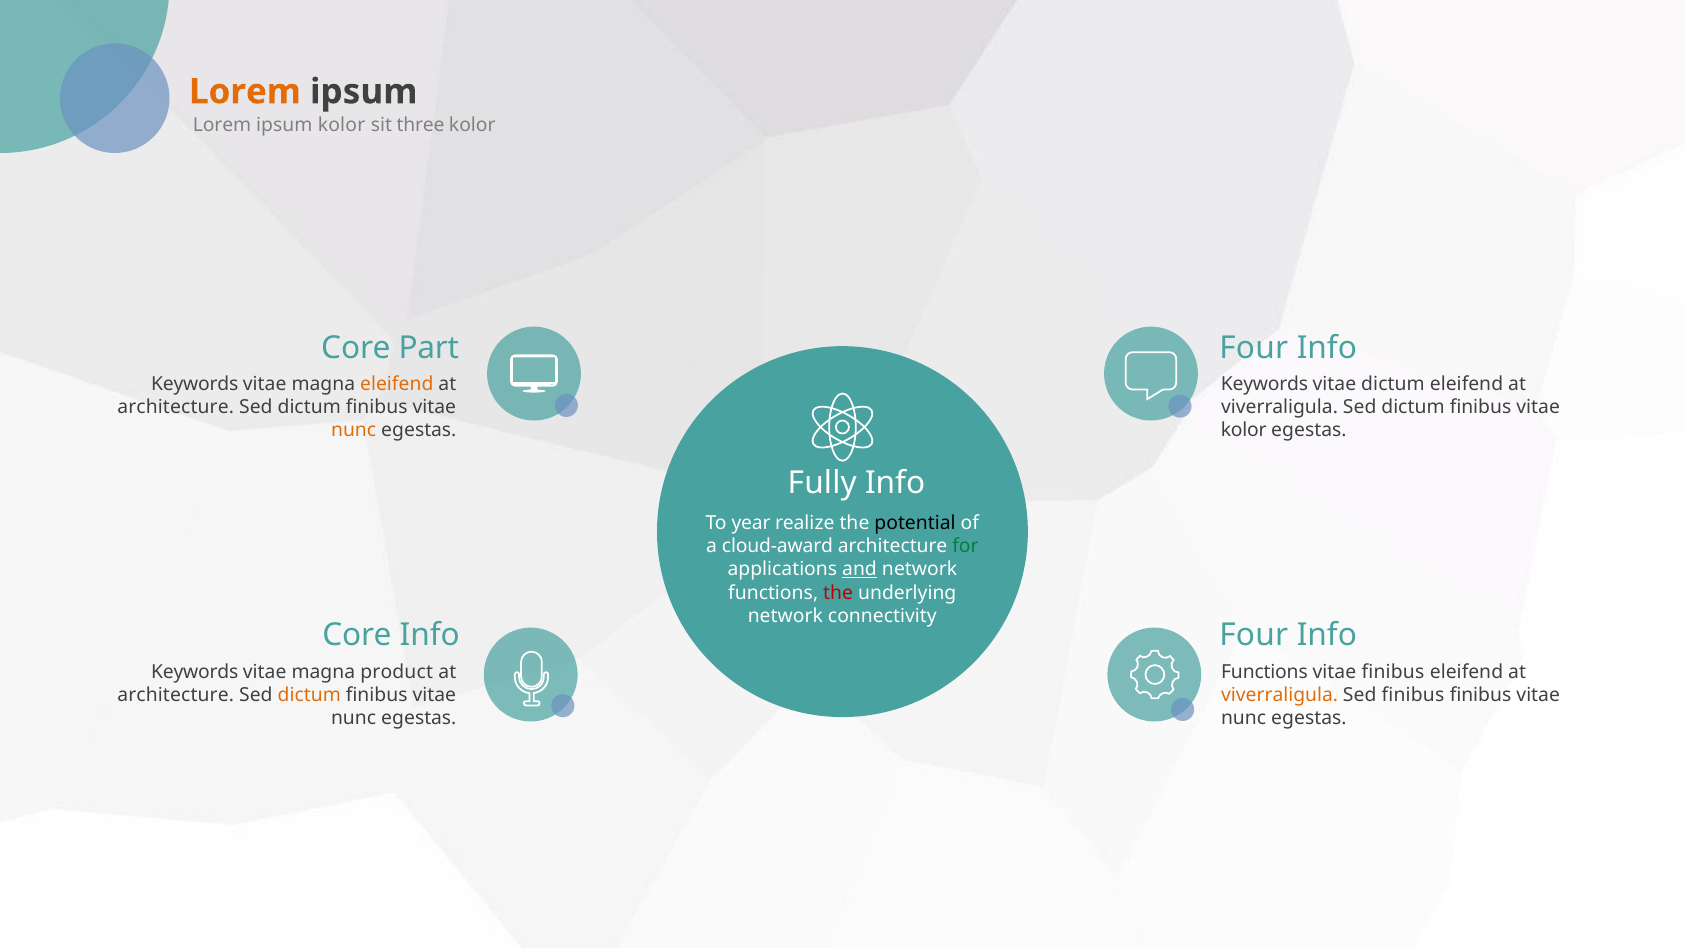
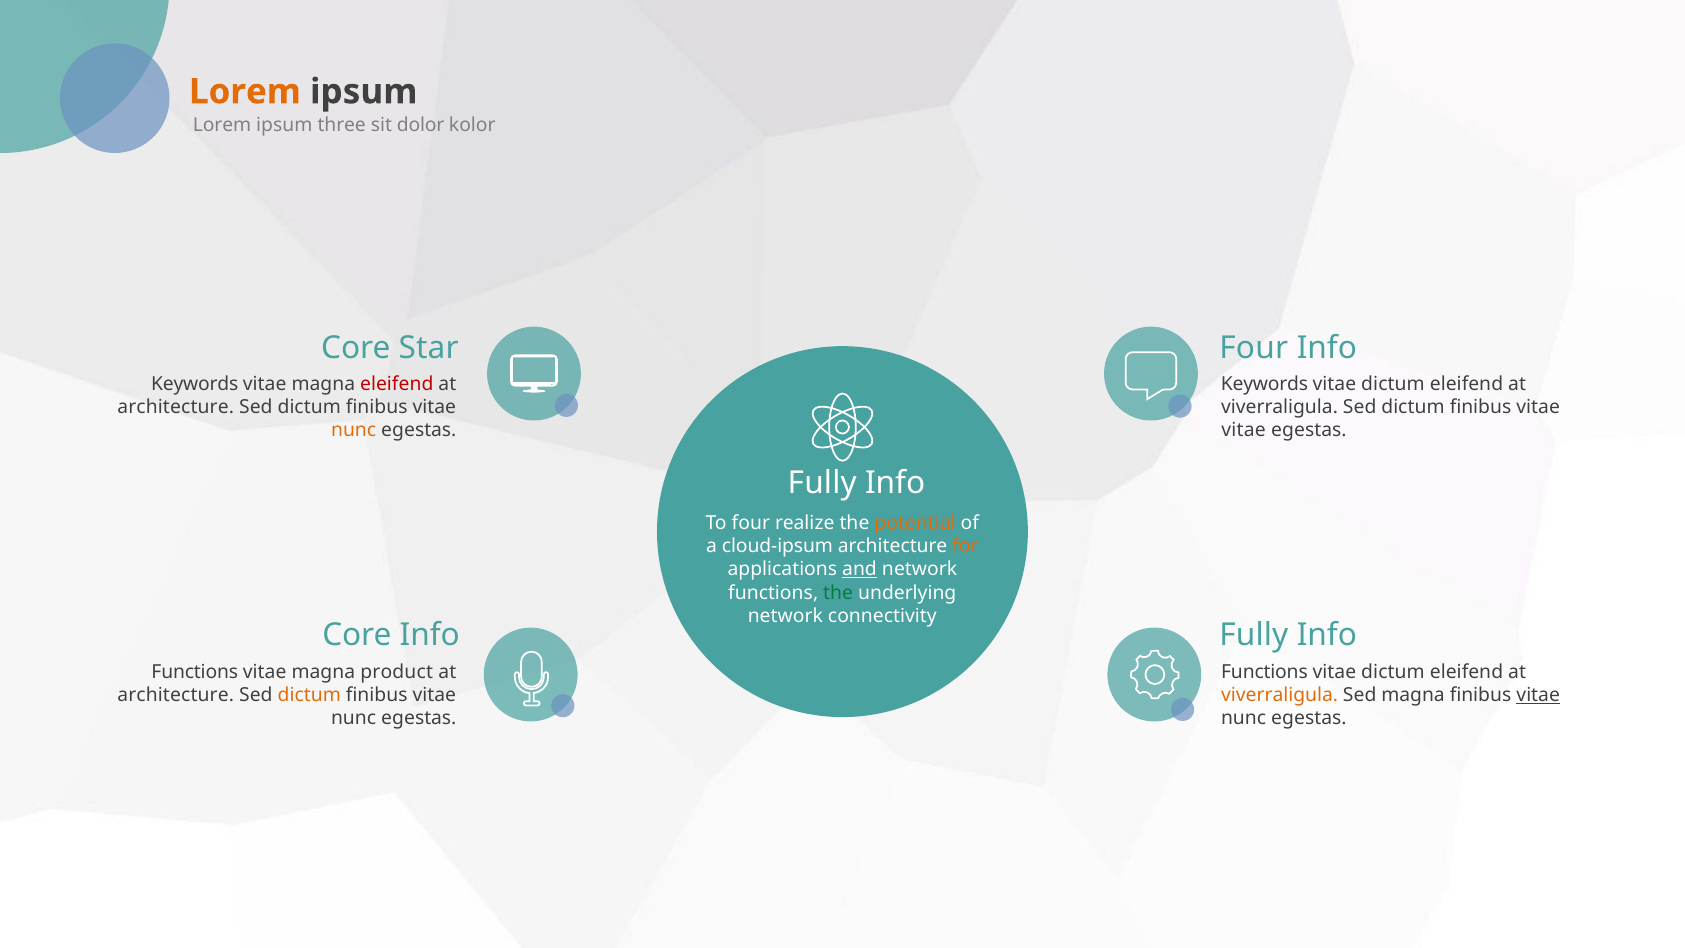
ipsum kolor: kolor -> three (342, 125)
three: three -> dolor (421, 125)
Part: Part -> Star (429, 348)
eleifend colour: orange -> red (397, 384)
kolor: kolor -> vitae (1244, 430)
To year: year -> four (751, 523)
potential colour: black -> orange (915, 523)
cloud-award: cloud-award -> cloud-ipsum (777, 546)
for colour: green -> orange (965, 546)
the colour: red -> green (838, 593)
Four: Four -> Fully (1254, 635)
Keywords: Keywords -> Functions (195, 672)
finibus: finibus -> dictum (1393, 672)
Sed finibus: finibus -> magna (1413, 695)
vitae underline: none -> present (1538, 695)
